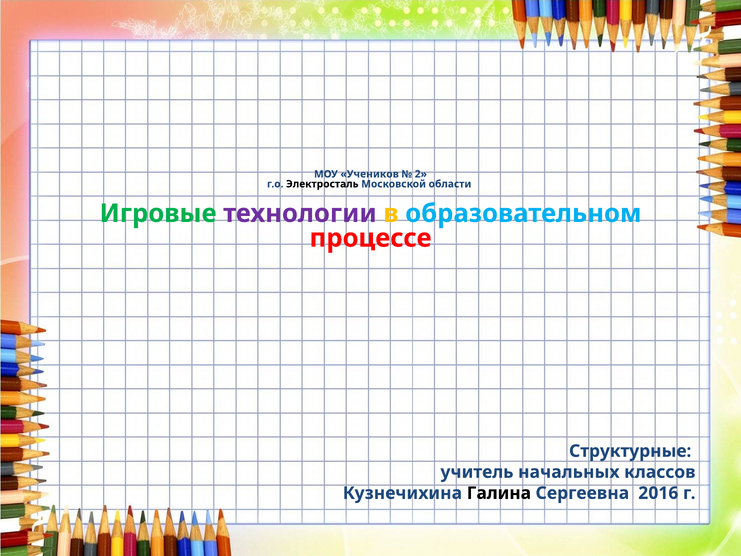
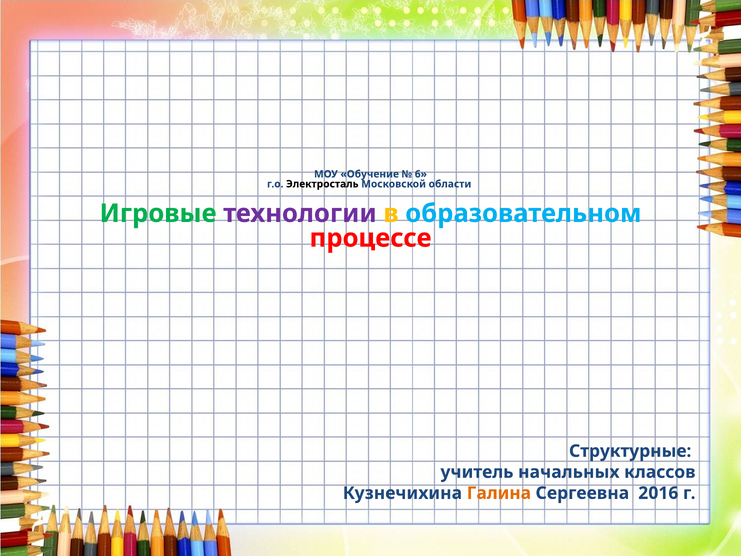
Учеников: Учеников -> Обучение (370, 174)
2: 2 -> 6 (421, 174)
Галина colour: black -> orange (499, 493)
